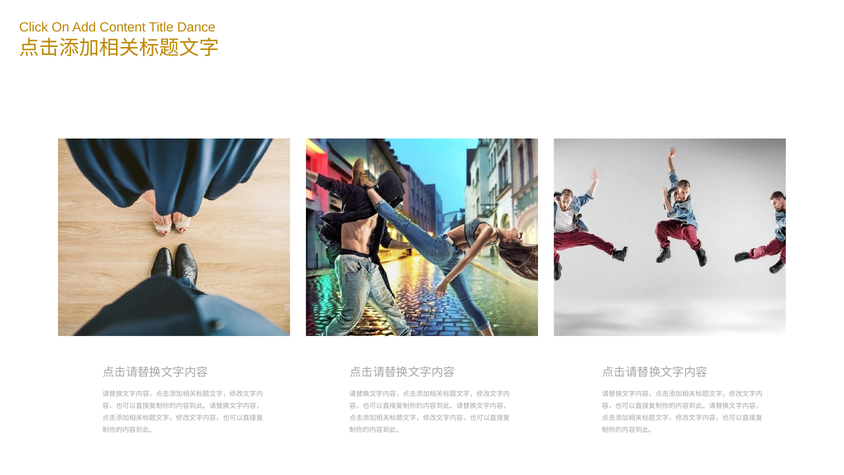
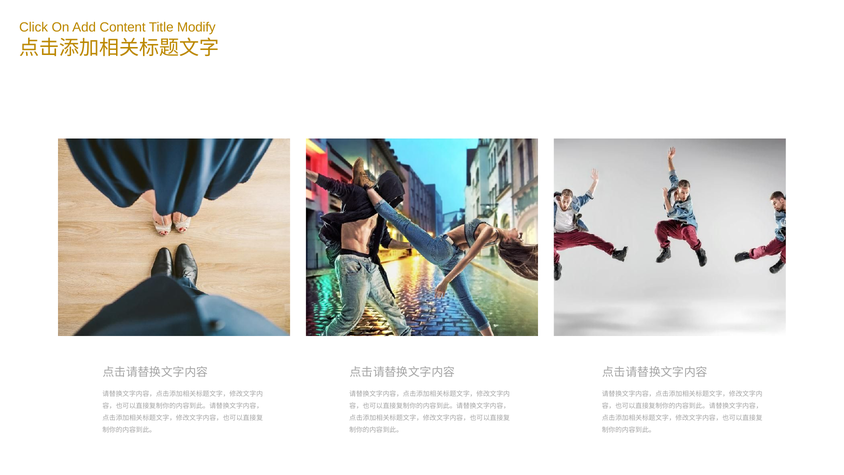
Dance: Dance -> Modify (196, 28)
